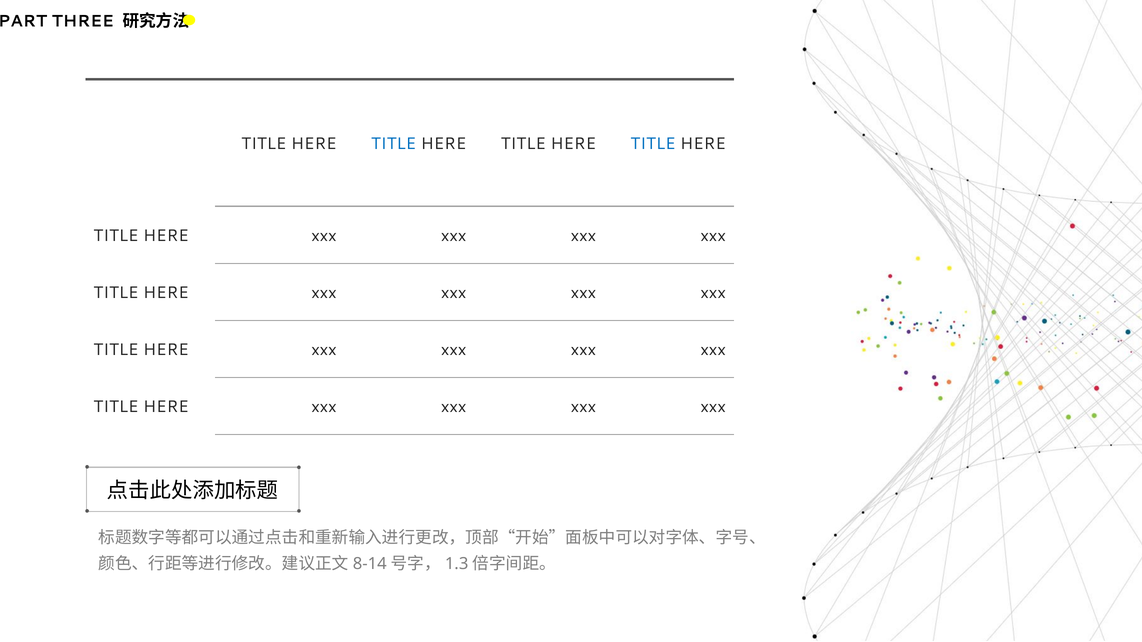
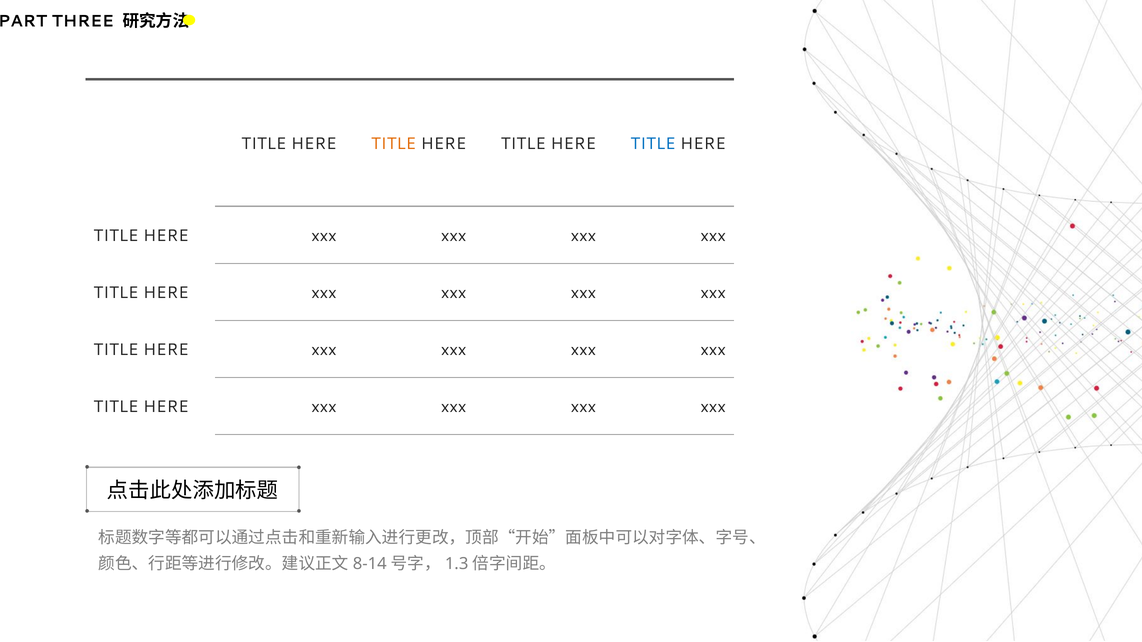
TITLE colour: blue -> orange (394, 144)
